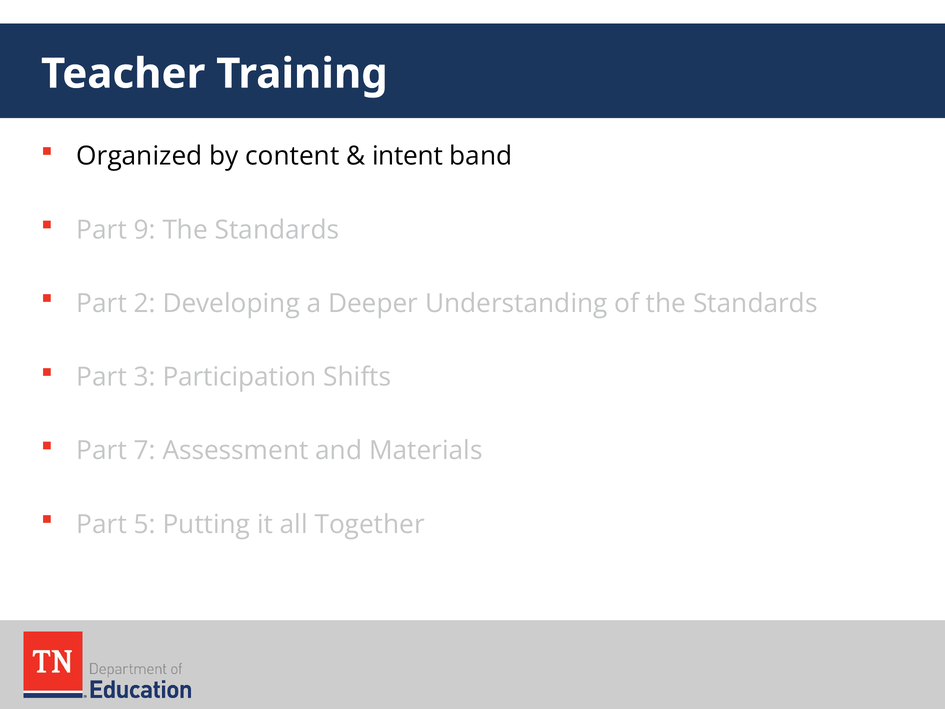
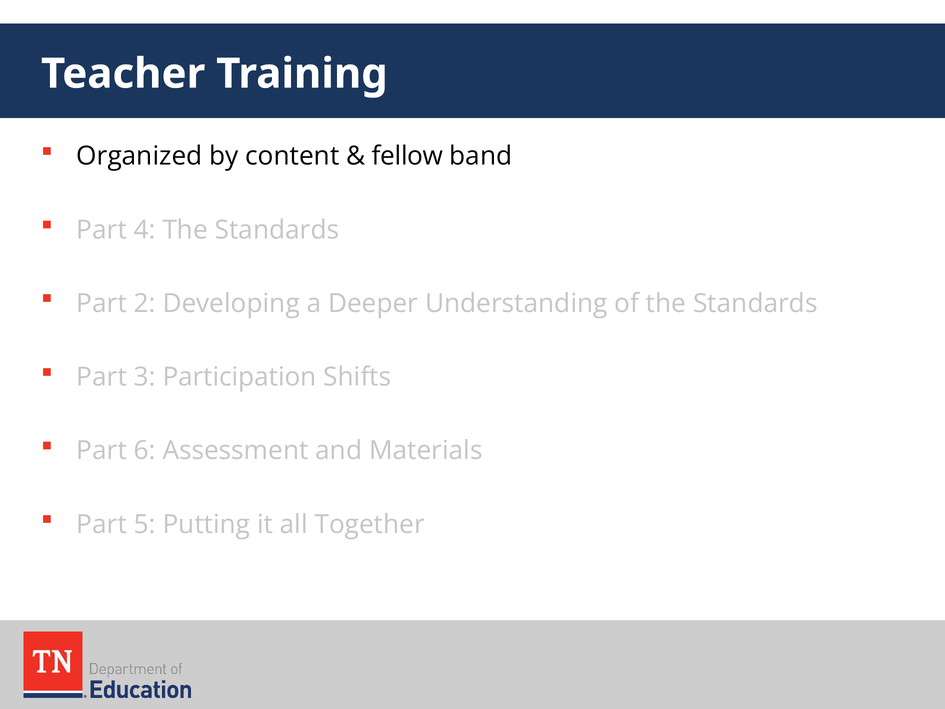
intent: intent -> fellow (408, 156)
9: 9 -> 4 (145, 230)
7: 7 -> 6 (145, 451)
